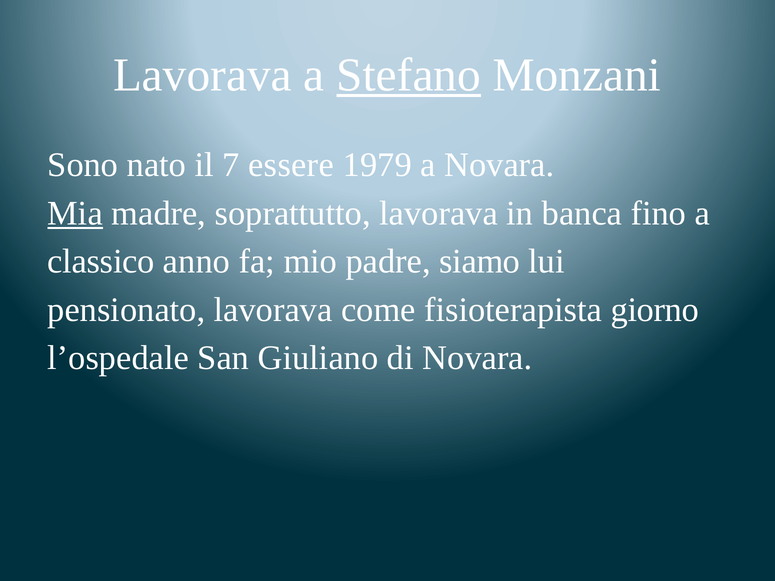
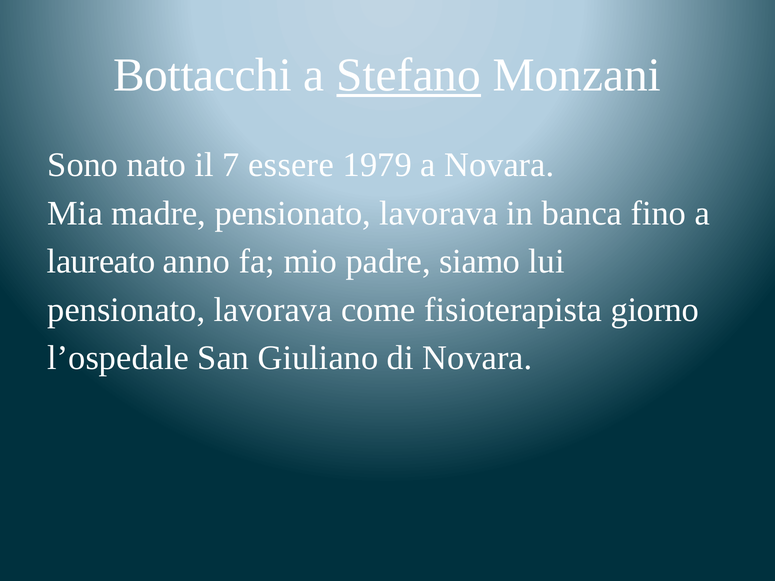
Lavorava: Lavorava -> Bottacchi (203, 75)
Mia underline: present -> none (75, 213)
madre soprattutto: soprattutto -> pensionato (293, 213)
classico: classico -> laureato (101, 262)
